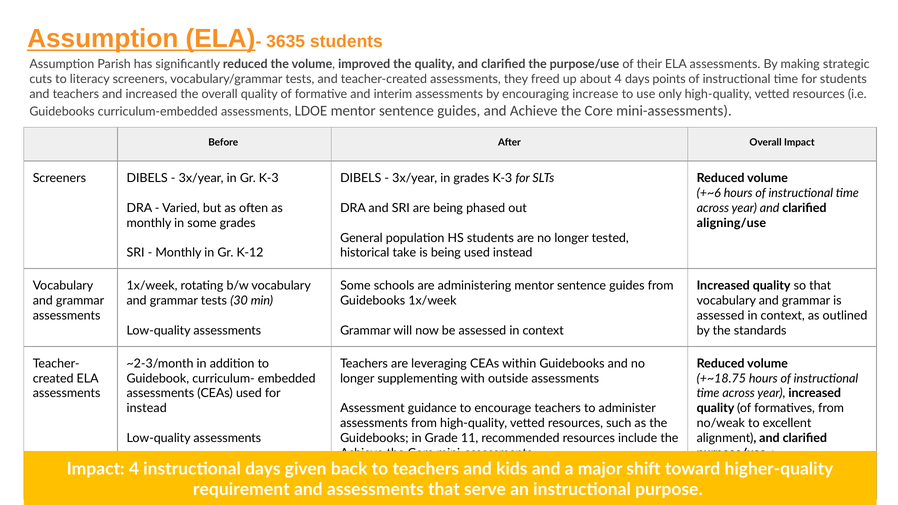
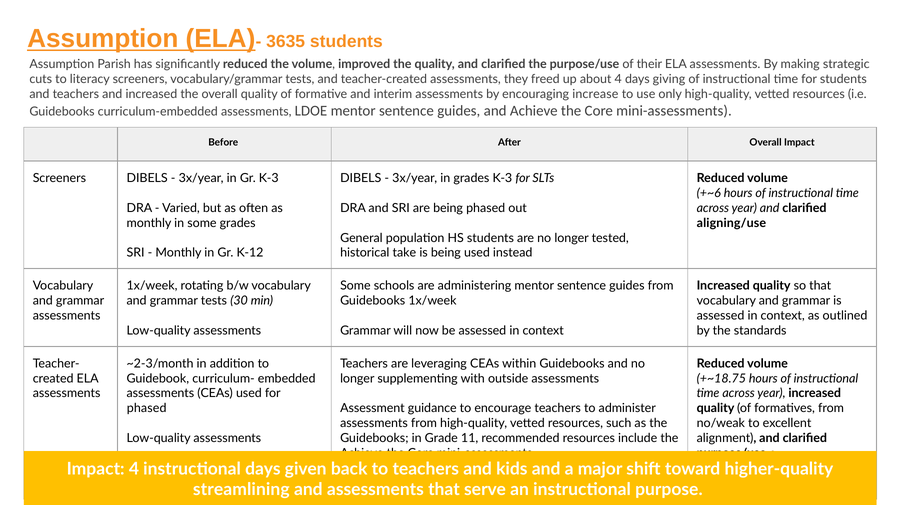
points: points -> giving (669, 79)
instead: instead -> phased (147, 408)
requirement: requirement -> streamlining (241, 490)
